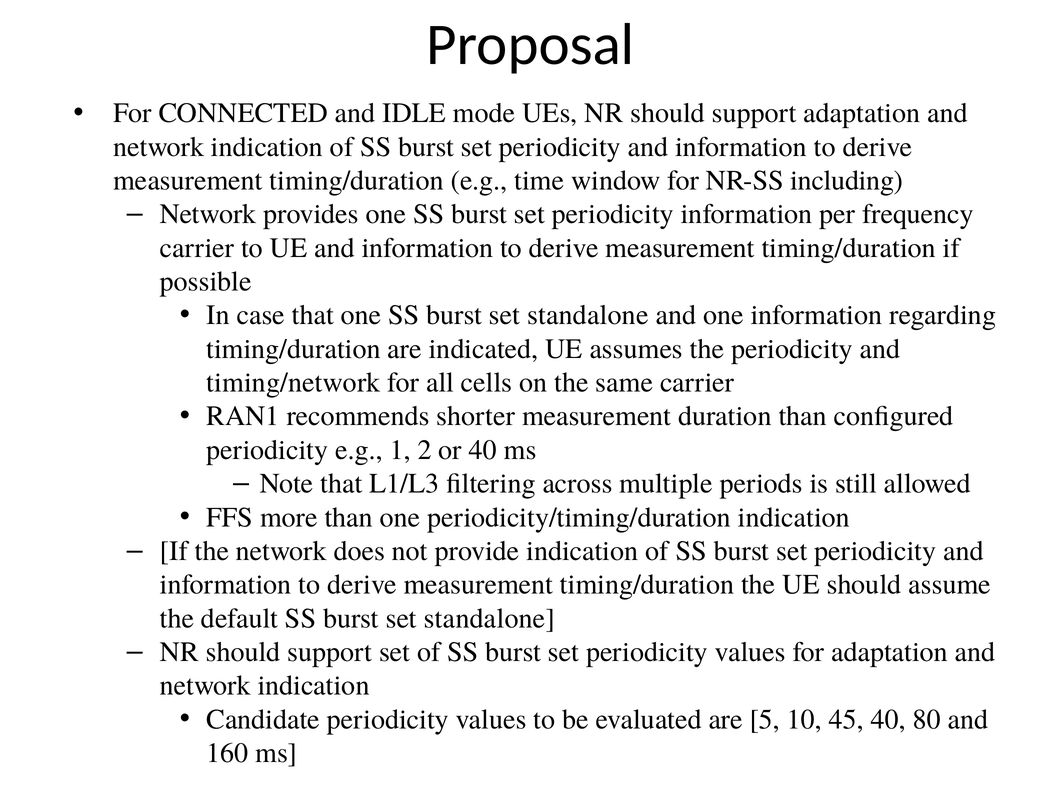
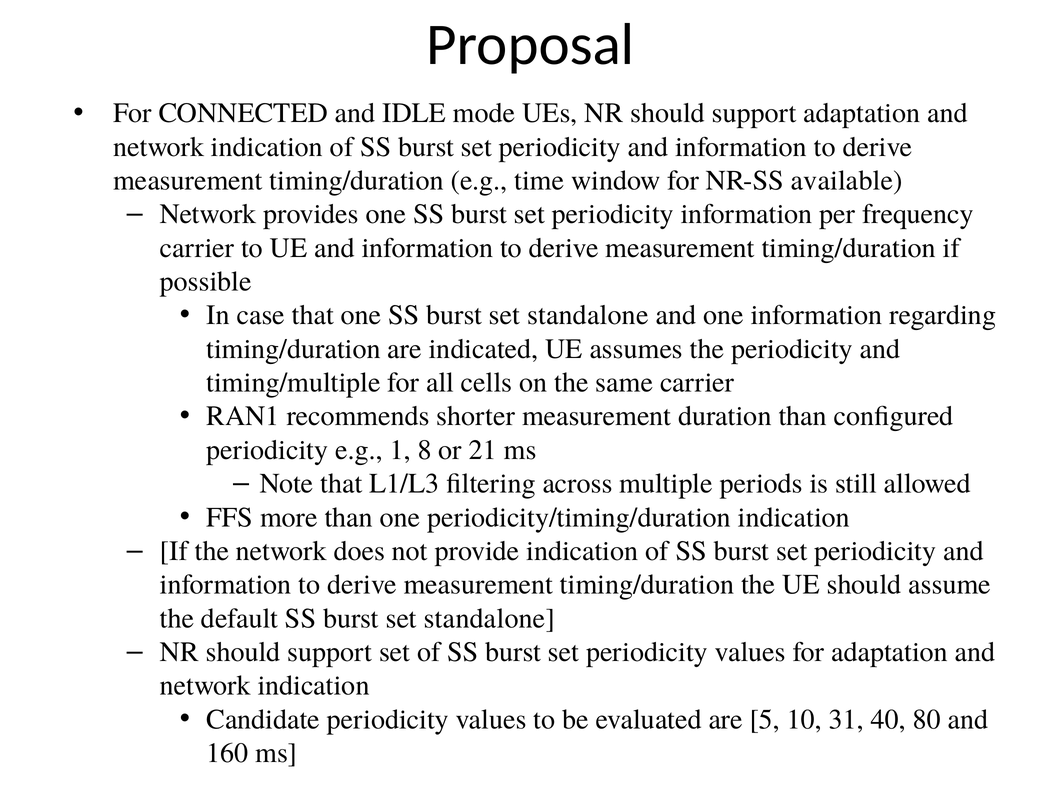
including: including -> available (847, 180)
timing/network: timing/network -> timing/multiple (294, 383)
2: 2 -> 8 (425, 450)
or 40: 40 -> 21 (483, 450)
45: 45 -> 31 (846, 719)
